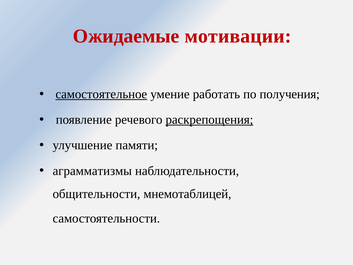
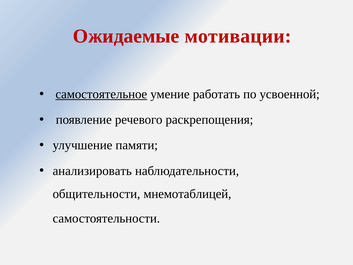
получения: получения -> усвоенной (290, 94)
раскрепощения underline: present -> none (209, 120)
аграмматизмы: аграмматизмы -> анализировать (92, 171)
